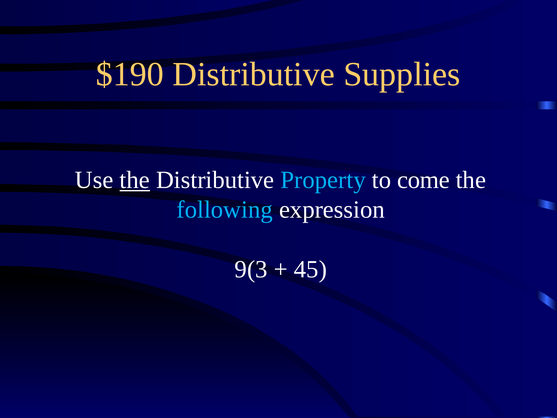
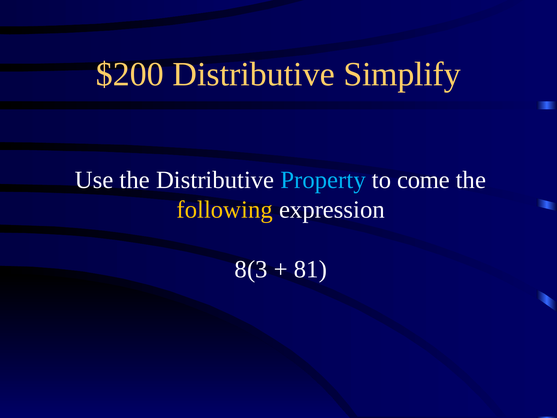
$190: $190 -> $200 (130, 74)
Supplies: Supplies -> Simplify (402, 74)
the underline: present -> none (135, 180)
following colour: light blue -> yellow (225, 210)
9(3: 9(3 -> 8(3 (251, 269)
45: 45 -> 81 (310, 269)
